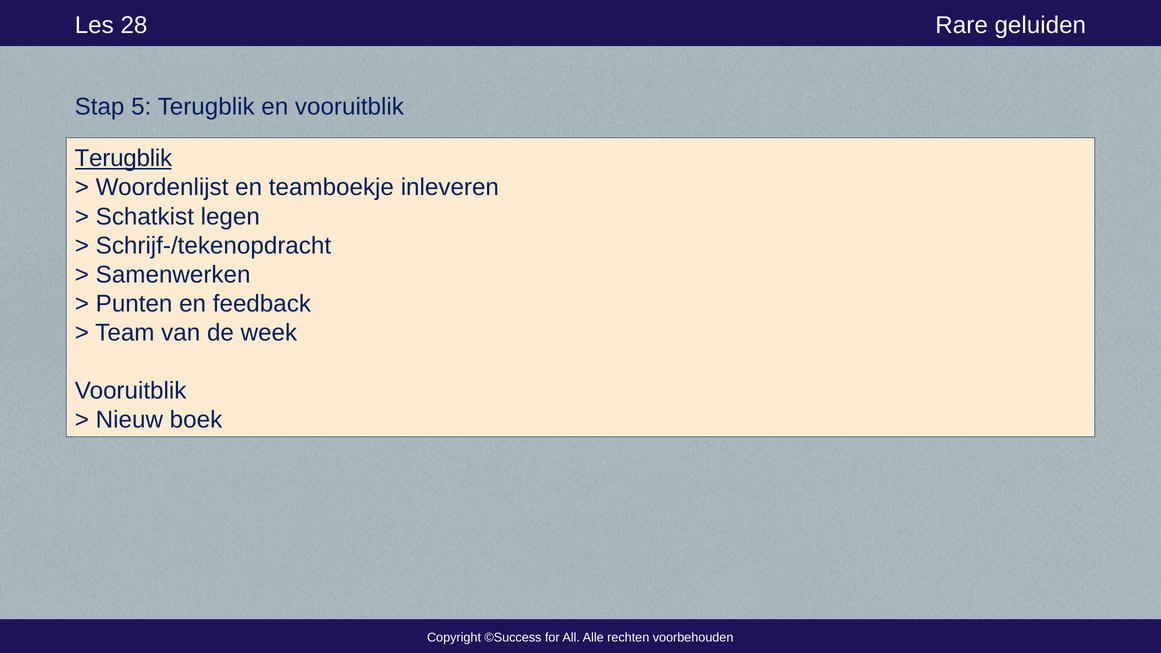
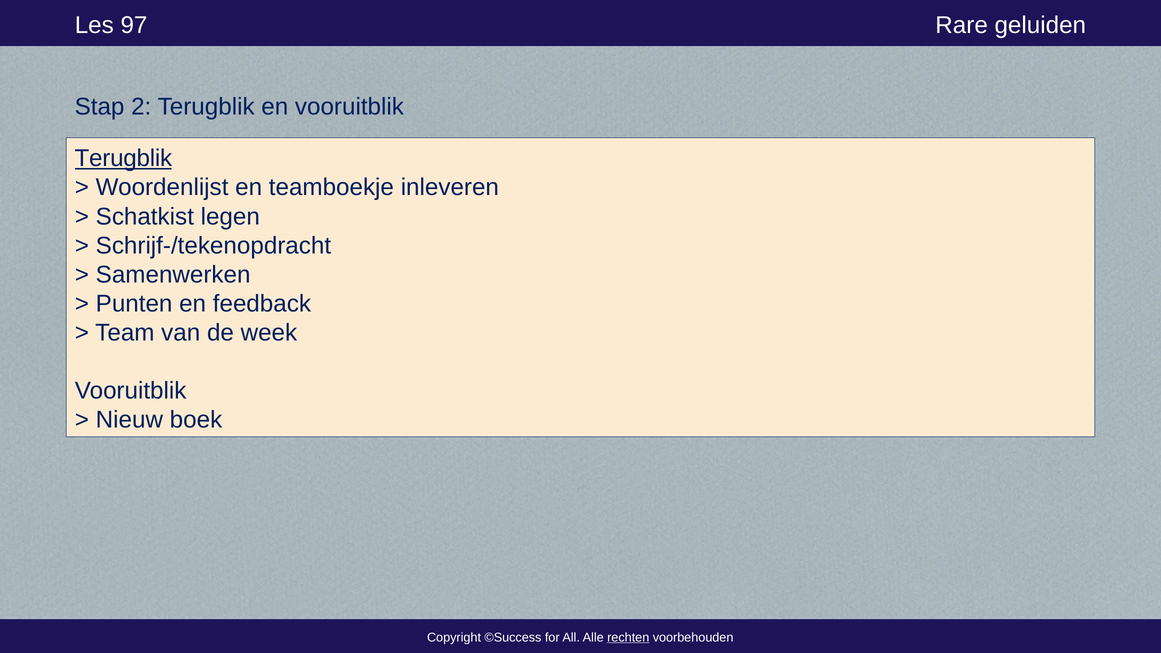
28: 28 -> 97 (134, 25)
5: 5 -> 2 (141, 107)
rechten underline: none -> present (628, 637)
